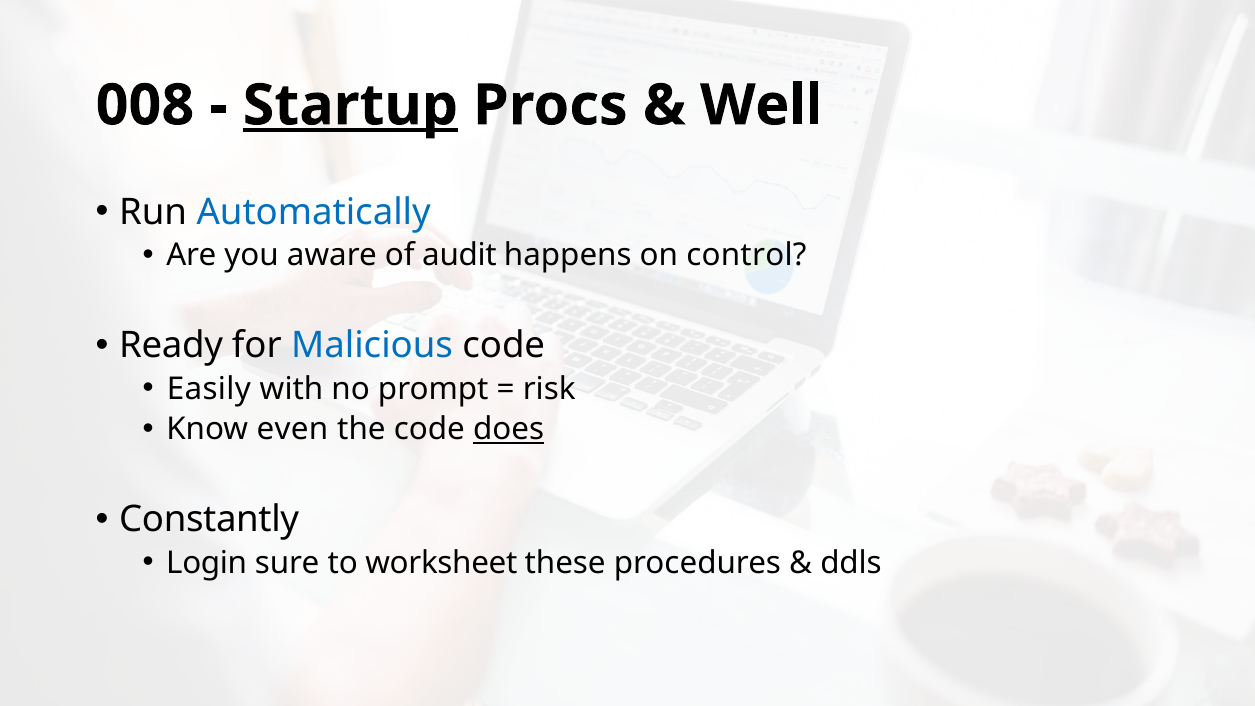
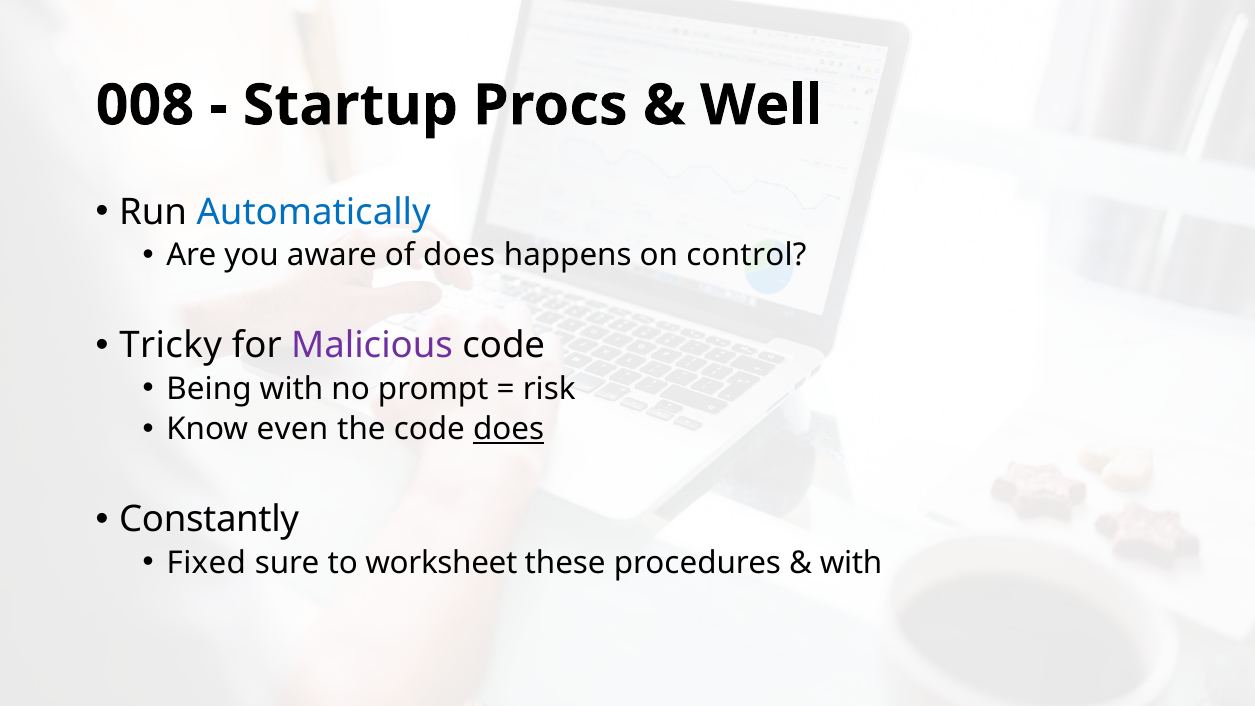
Startup underline: present -> none (350, 105)
of audit: audit -> does (459, 255)
Ready: Ready -> Tricky (171, 346)
Malicious colour: blue -> purple (372, 346)
Easily: Easily -> Being (209, 389)
Login: Login -> Fixed (206, 563)
ddls: ddls -> with (851, 563)
